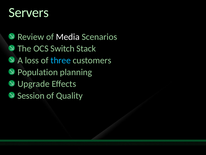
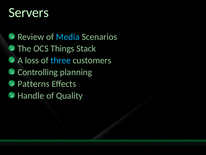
Media colour: white -> light blue (68, 37)
Switch: Switch -> Things (62, 48)
Population: Population -> Controlling (38, 72)
Upgrade: Upgrade -> Patterns (34, 84)
Session: Session -> Handle (31, 95)
